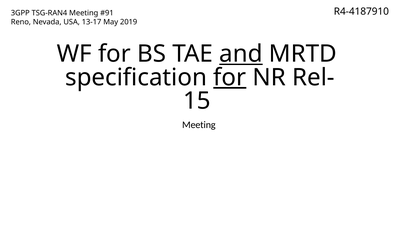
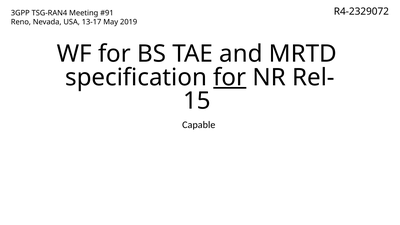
R4-4187910: R4-4187910 -> R4-2329072 (361, 12)
and underline: present -> none (241, 54)
Meeting: Meeting -> Capable (199, 125)
